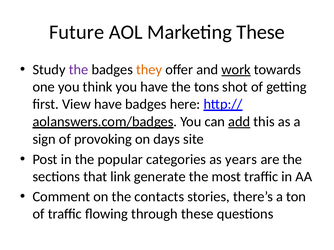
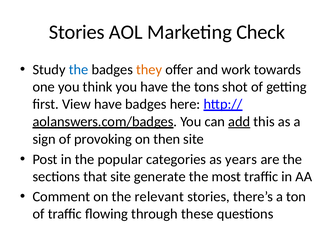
Future: Future -> Stories (77, 32)
Marketing These: These -> Check (261, 32)
the colour: purple -> blue (79, 70)
work underline: present -> none (236, 70)
days: days -> then (167, 139)
that link: link -> site (121, 177)
contacts: contacts -> relevant (159, 197)
